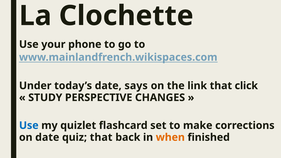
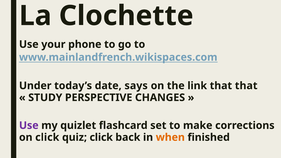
that click: click -> that (246, 86)
Use colour: blue -> purple (29, 125)
on date: date -> click (47, 137)
quiz that: that -> click (101, 137)
